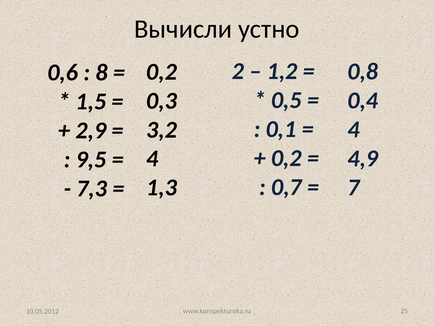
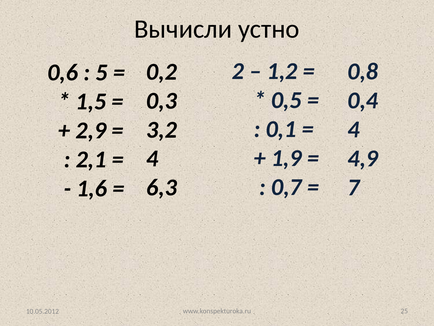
8: 8 -> 5 (102, 73)
0,2: 0,2 -> 1,9 (286, 158)
9,5: 9,5 -> 2,1 (91, 159)
1,3: 1,3 -> 6,3 (162, 187)
7,3: 7,3 -> 1,6 (92, 188)
